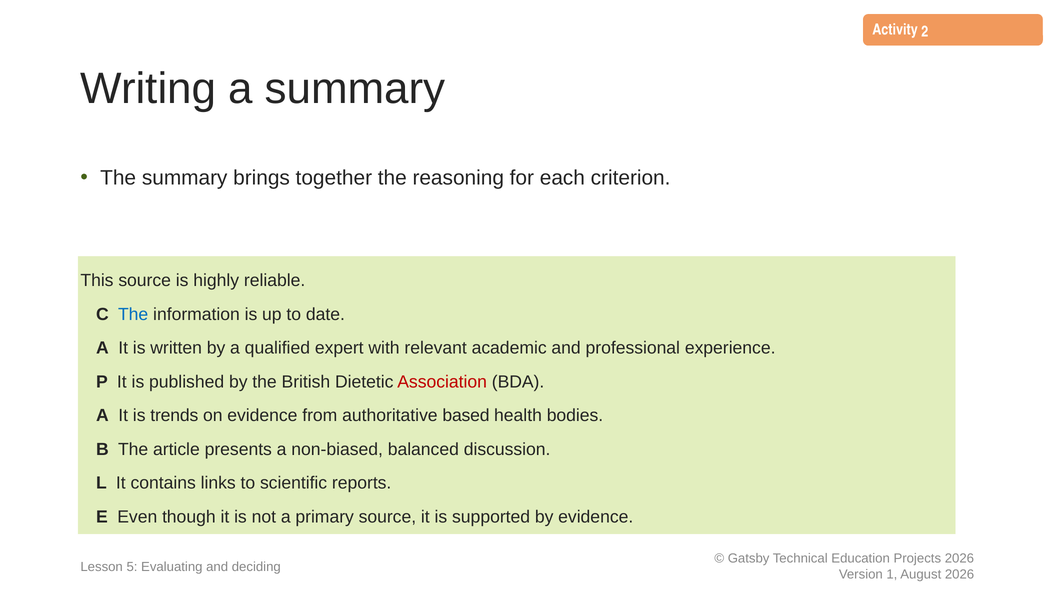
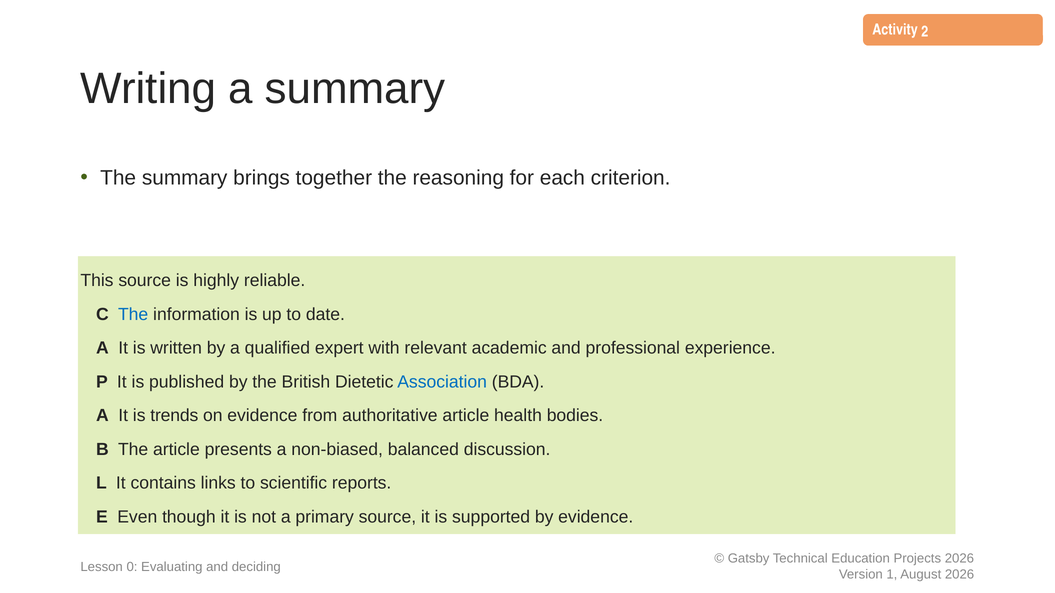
Association colour: red -> blue (442, 382)
authoritative based: based -> article (466, 416)
5: 5 -> 0 (132, 567)
